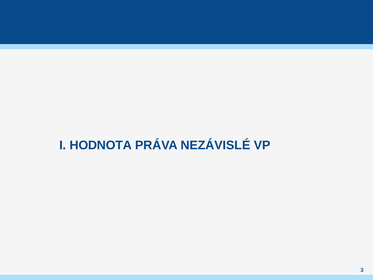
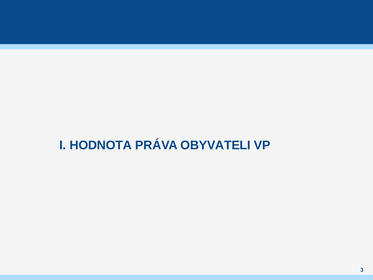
NEZÁVISLÉ: NEZÁVISLÉ -> OBYVATELI (216, 145)
